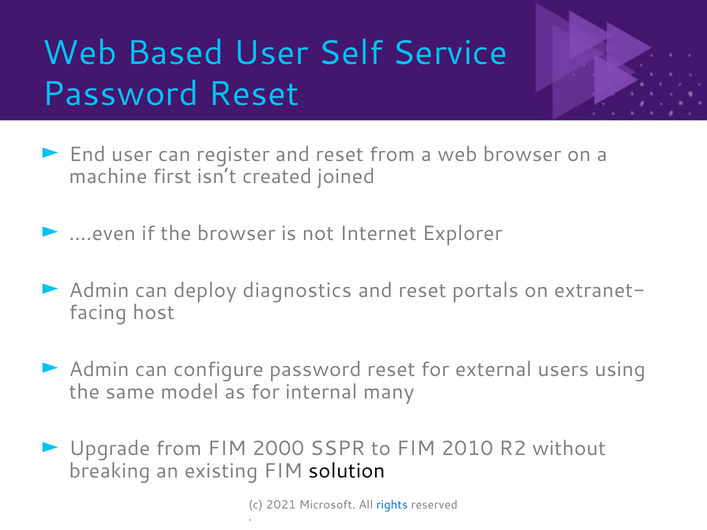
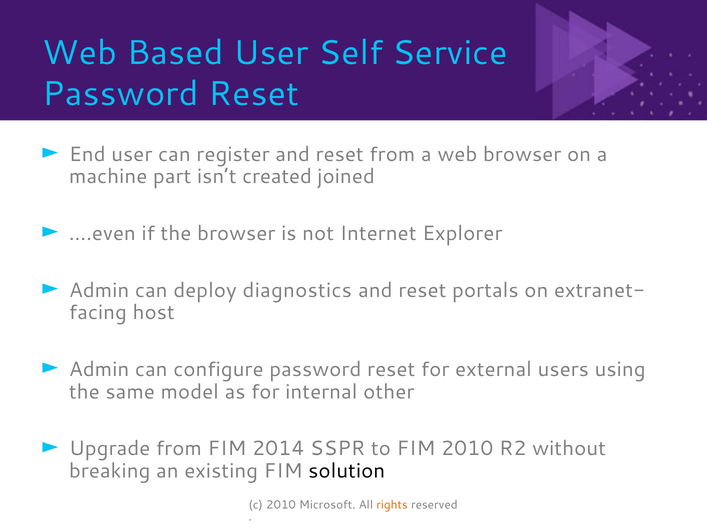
first: first -> part (172, 177)
many: many -> other (389, 392)
2000: 2000 -> 2014 (278, 449)
c 2021: 2021 -> 2010 (281, 505)
rights colour: blue -> orange (392, 505)
